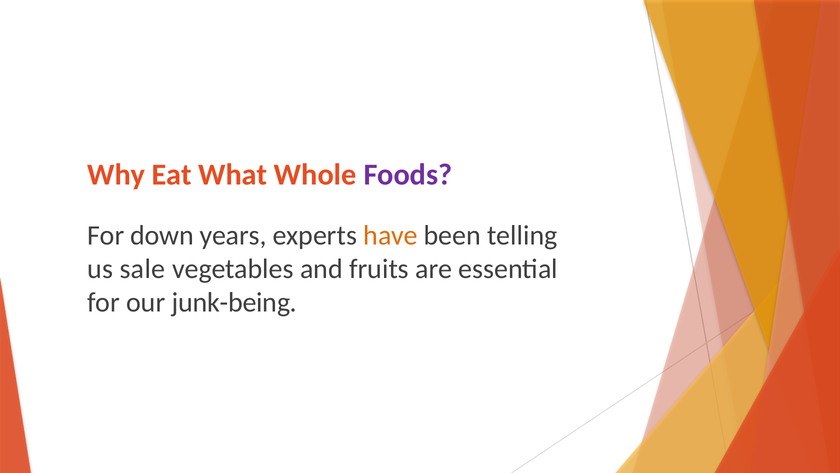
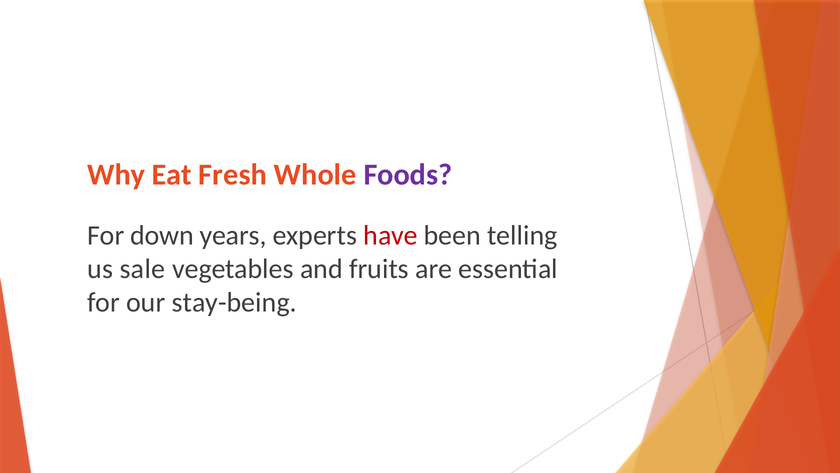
What: What -> Fresh (233, 175)
have colour: orange -> red (391, 235)
junk-being: junk-being -> stay-being (234, 302)
